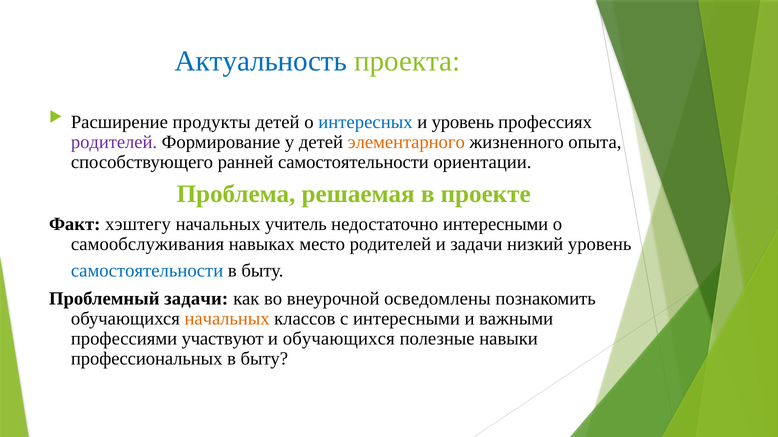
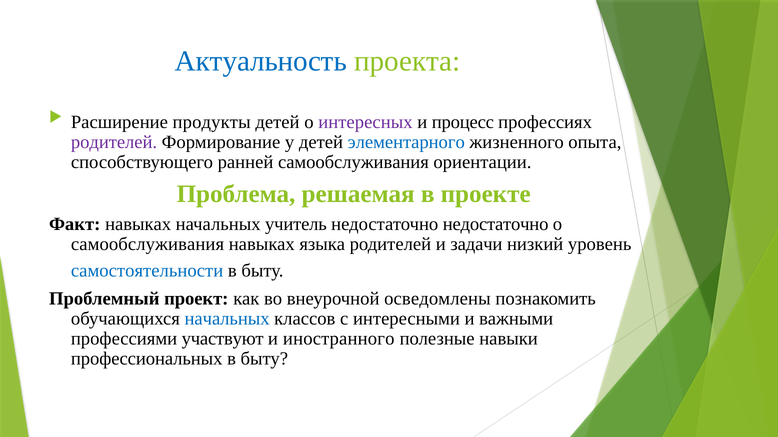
интересных colour: blue -> purple (365, 122)
и уровень: уровень -> процесс (463, 122)
элементарного colour: orange -> blue (406, 142)
ранней самостоятельности: самостоятельности -> самообслуживания (353, 162)
Факт хэштегу: хэштегу -> навыках (138, 224)
недостаточно интересными: интересными -> недостаточно (496, 224)
место: место -> языка (322, 244)
Проблемный задачи: задачи -> проект (196, 299)
начальных colour: orange -> blue (227, 319)
и обучающихся: обучающихся -> иностранного (339, 339)
